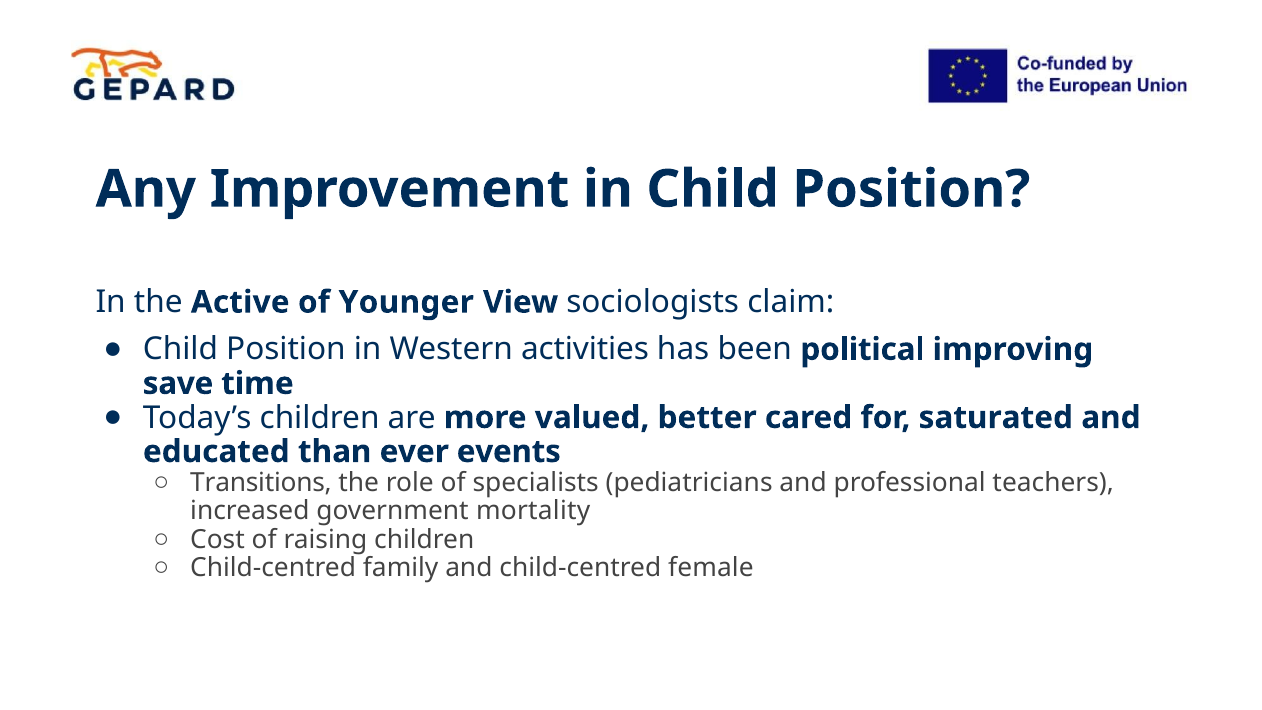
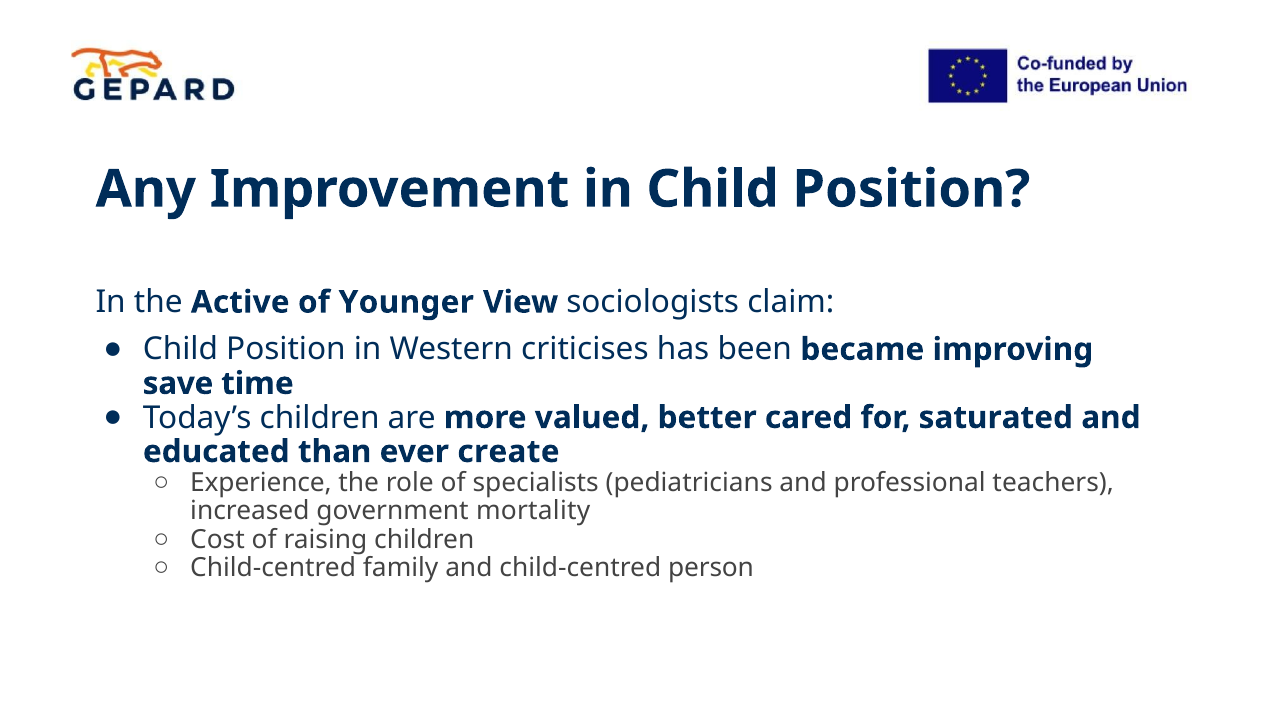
activities: activities -> criticises (585, 349)
political: political -> became (862, 349)
events: events -> create (508, 452)
Transitions: Transitions -> Experience (261, 483)
female: female -> person (711, 568)
